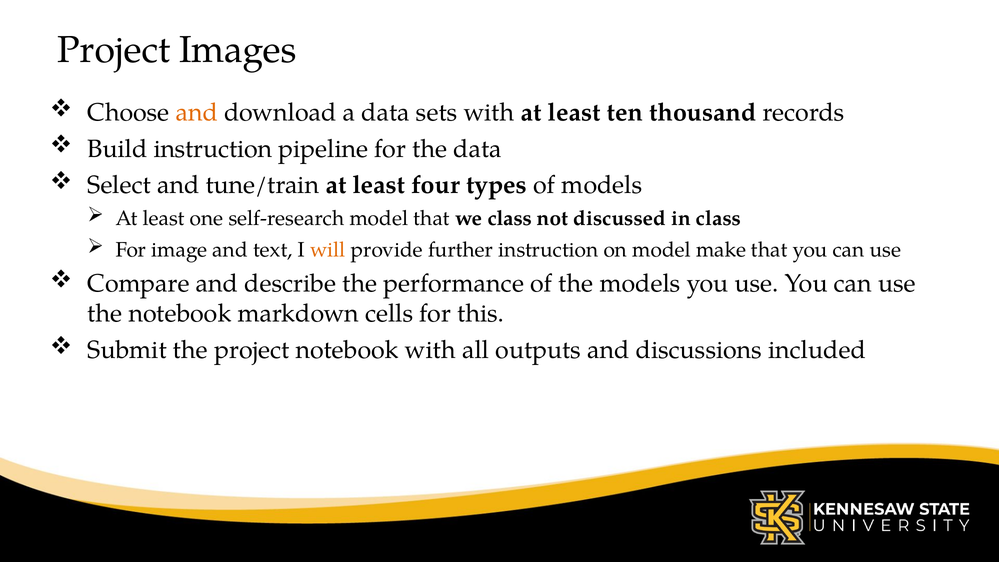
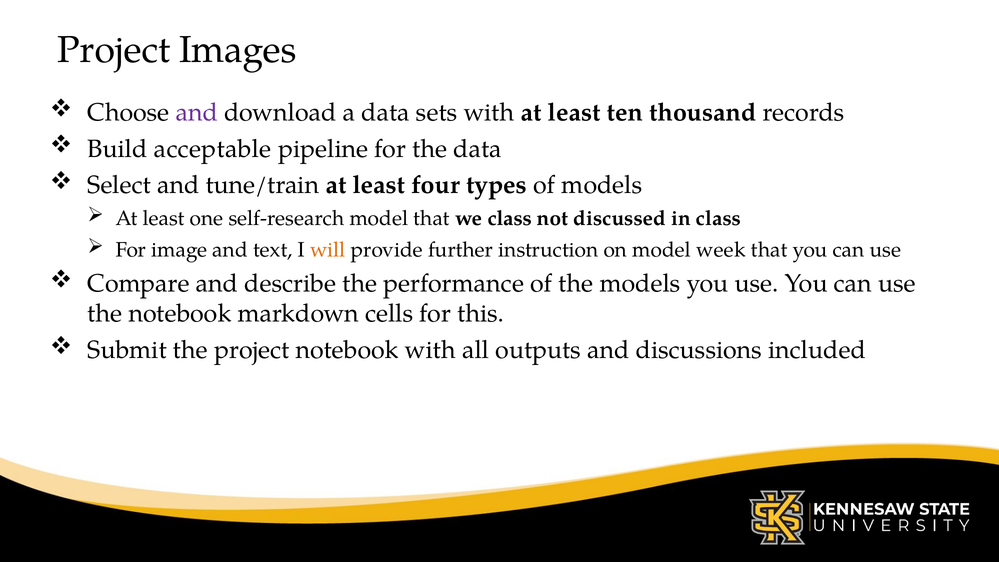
and colour: orange -> purple (197, 113)
Build instruction: instruction -> acceptable (213, 149)
make: make -> week (721, 250)
